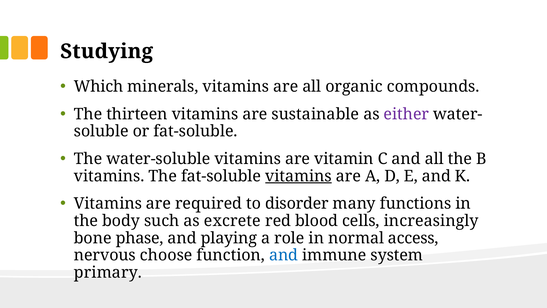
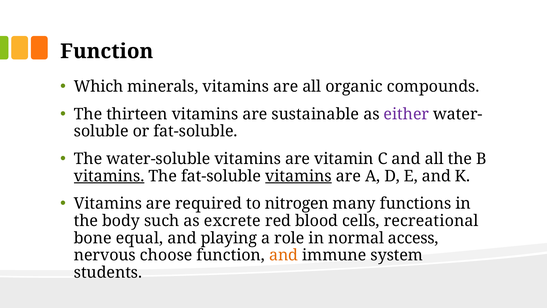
Studying: Studying -> Function (107, 51)
vitamins underline: none -> present (109, 176)
disorder: disorder -> nitrogen (297, 203)
increasingly: increasingly -> recreational (431, 221)
phase: phase -> equal (140, 238)
and colour: blue -> orange (284, 255)
primary: primary -> students (108, 272)
